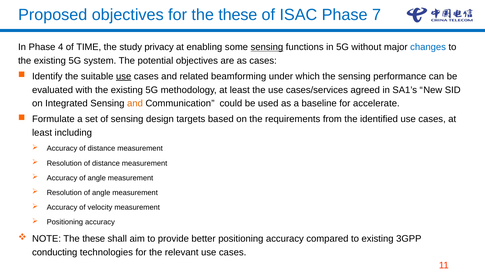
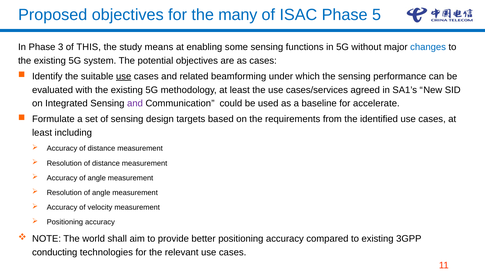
for the these: these -> many (238, 15)
7: 7 -> 5 (377, 15)
4: 4 -> 3 (61, 47)
TIME: TIME -> THIS (89, 47)
privacy: privacy -> means (159, 47)
sensing underline: present -> none (267, 47)
and colour: orange -> purple (135, 103)
NOTE The these: these -> world (94, 239)
